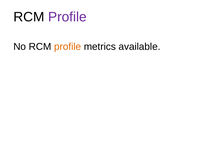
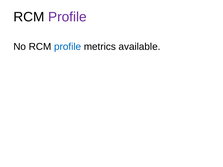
profile colour: orange -> blue (68, 47)
